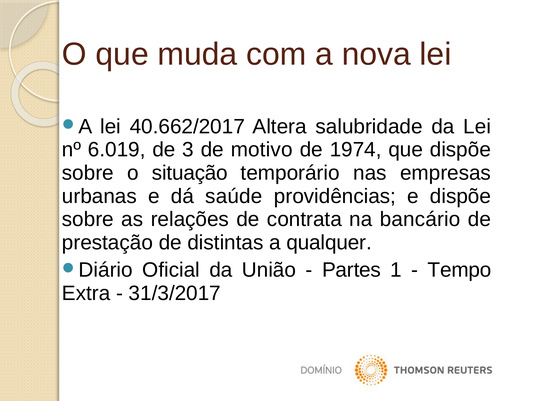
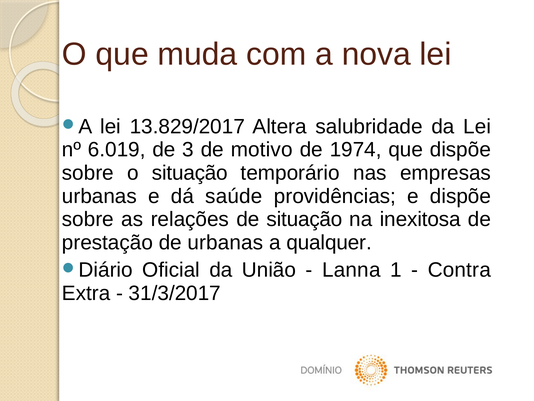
40.662/2017: 40.662/2017 -> 13.829/2017 (187, 126)
de contrata: contrata -> situação (305, 219)
bancário: bancário -> inexitosa (420, 219)
de distintas: distintas -> urbanas (225, 242)
Partes: Partes -> Lanna (351, 270)
Tempo: Tempo -> Contra (459, 270)
